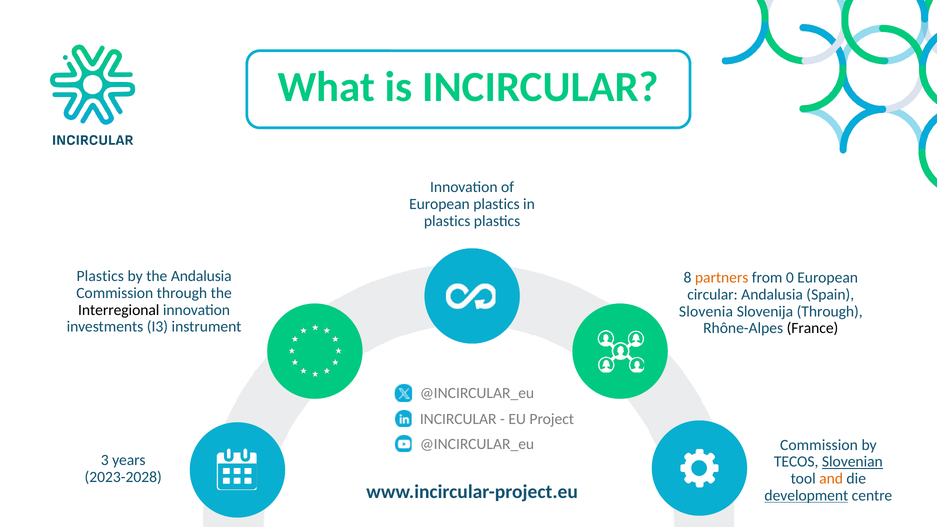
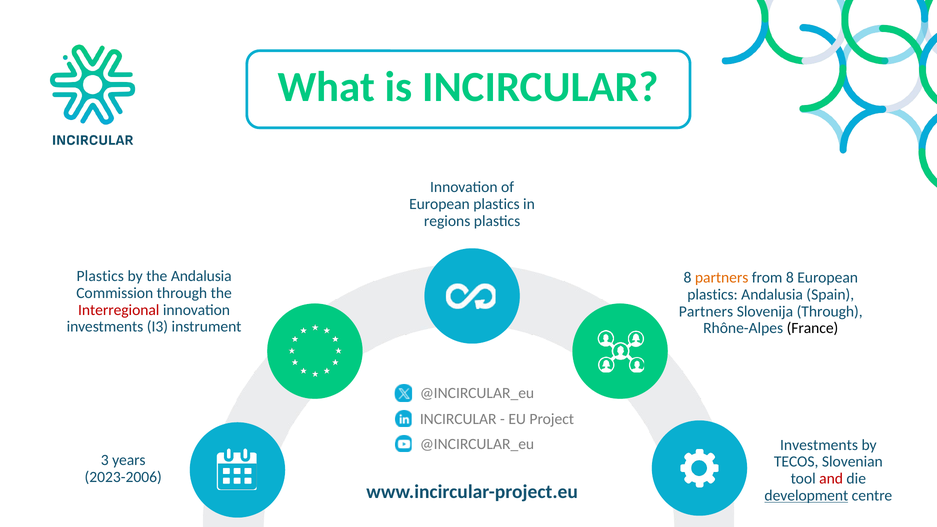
plastics: plastics -> regions (447, 221)
from 0: 0 -> 8 (790, 278)
circular: circular -> plastics (713, 295)
Interregional colour: black -> red (119, 310)
Slovenia: Slovenia -> Partners (706, 311)
Commission: Commission -> Investments (819, 445)
Slovenian underline: present -> none (852, 462)
2023-2028: 2023-2028 -> 2023-2006 (123, 477)
and colour: orange -> red (831, 479)
